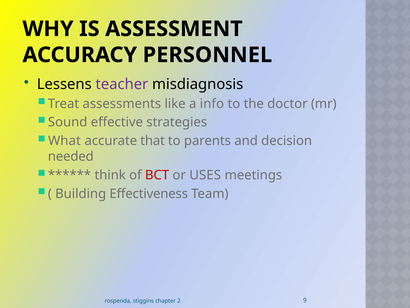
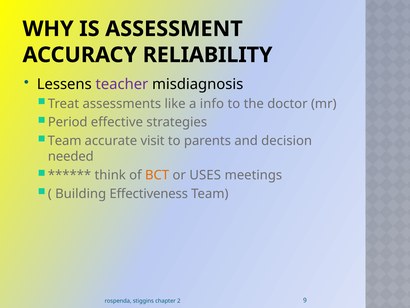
PERSONNEL: PERSONNEL -> RELIABILITY (208, 55)
Sound: Sound -> Period (68, 122)
What: What -> Team (65, 141)
that: that -> visit (153, 141)
BCT colour: red -> orange (157, 175)
